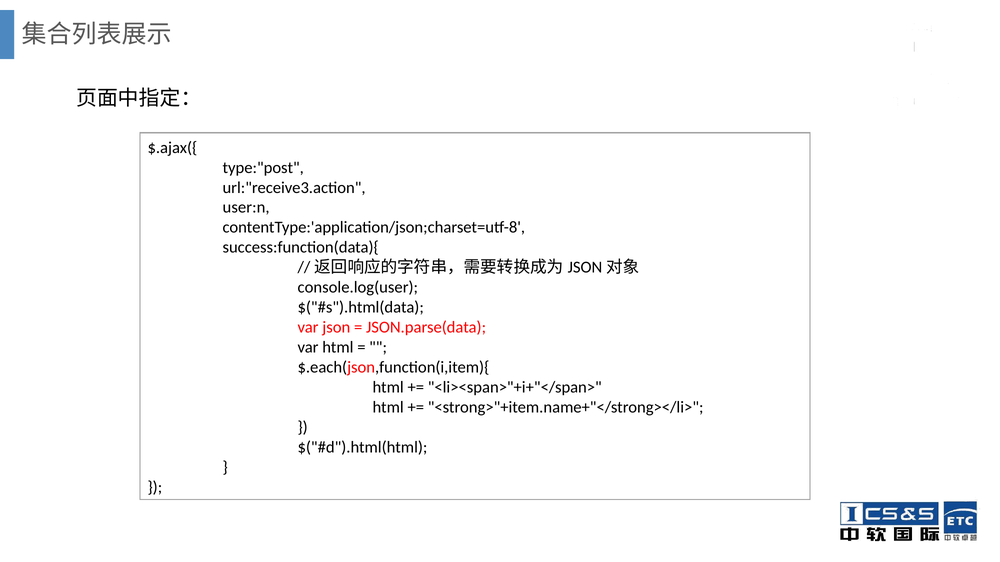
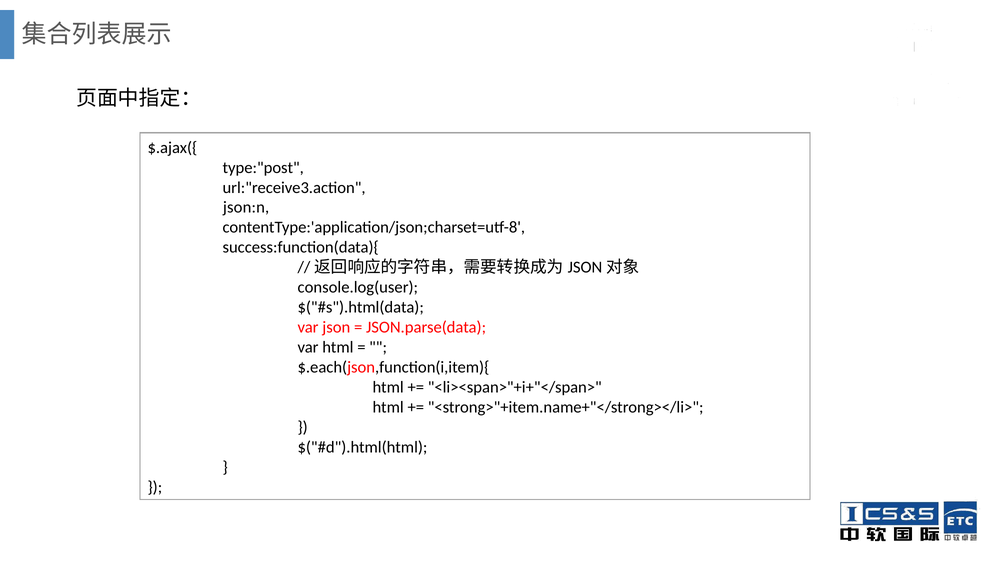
user:n: user:n -> json:n (246, 208)
